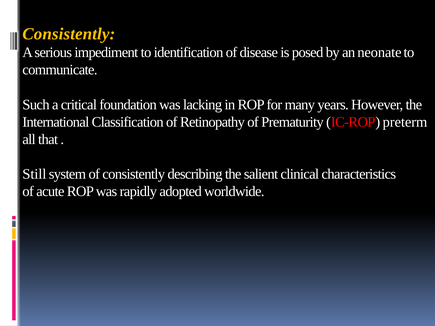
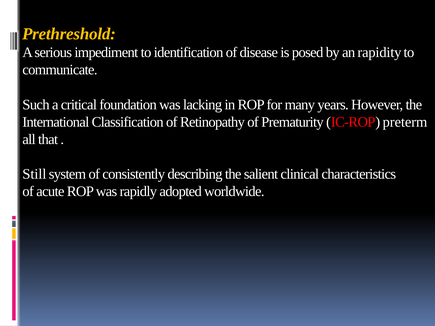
Consistently: Consistently -> Prethreshold (69, 34)
neonate: neonate -> rapidity (379, 52)
